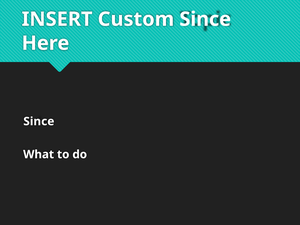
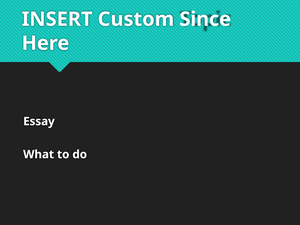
Since: Since -> Essay (39, 121)
